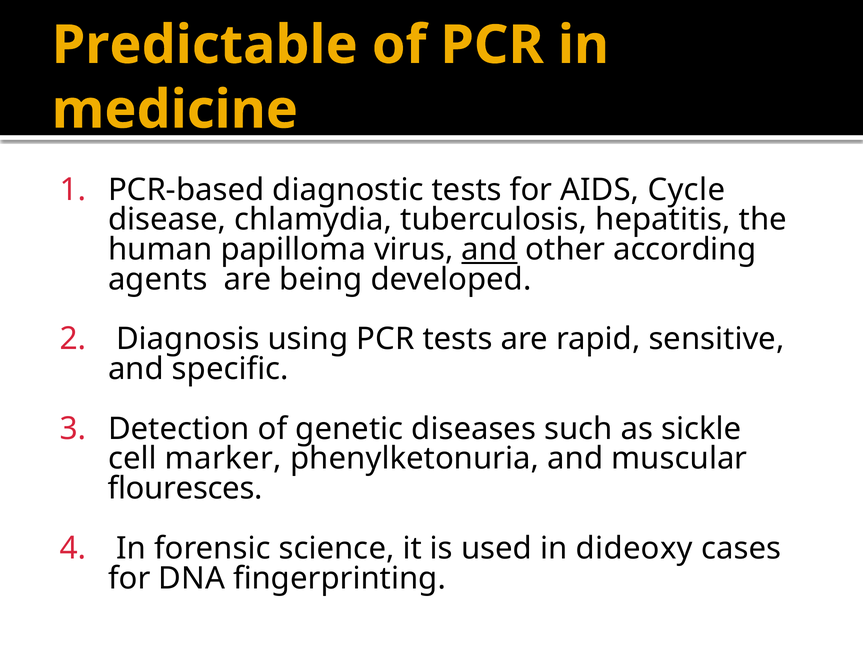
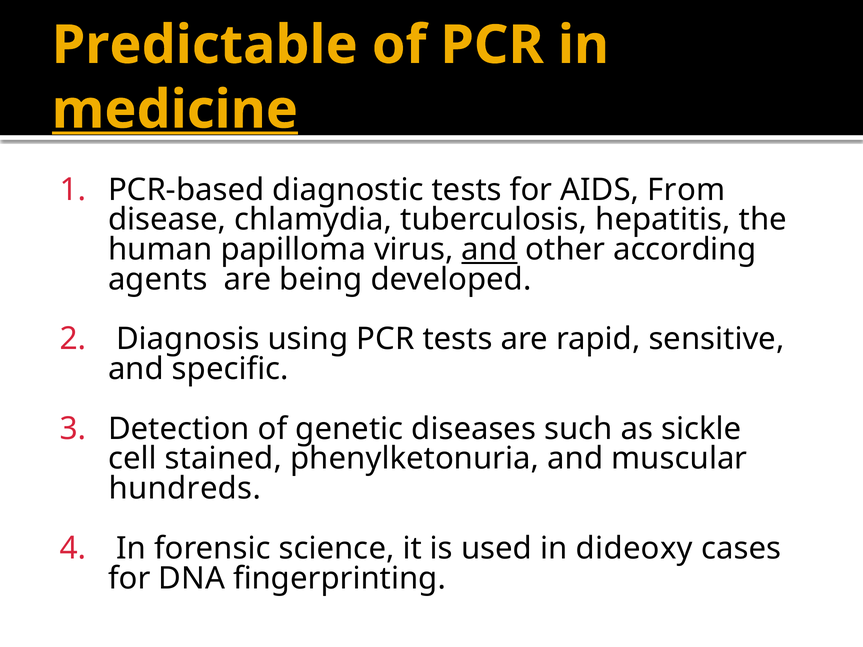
medicine underline: none -> present (175, 110)
Cycle: Cycle -> From (686, 190)
marker: marker -> stained (223, 459)
flouresces: flouresces -> hundreds (185, 489)
